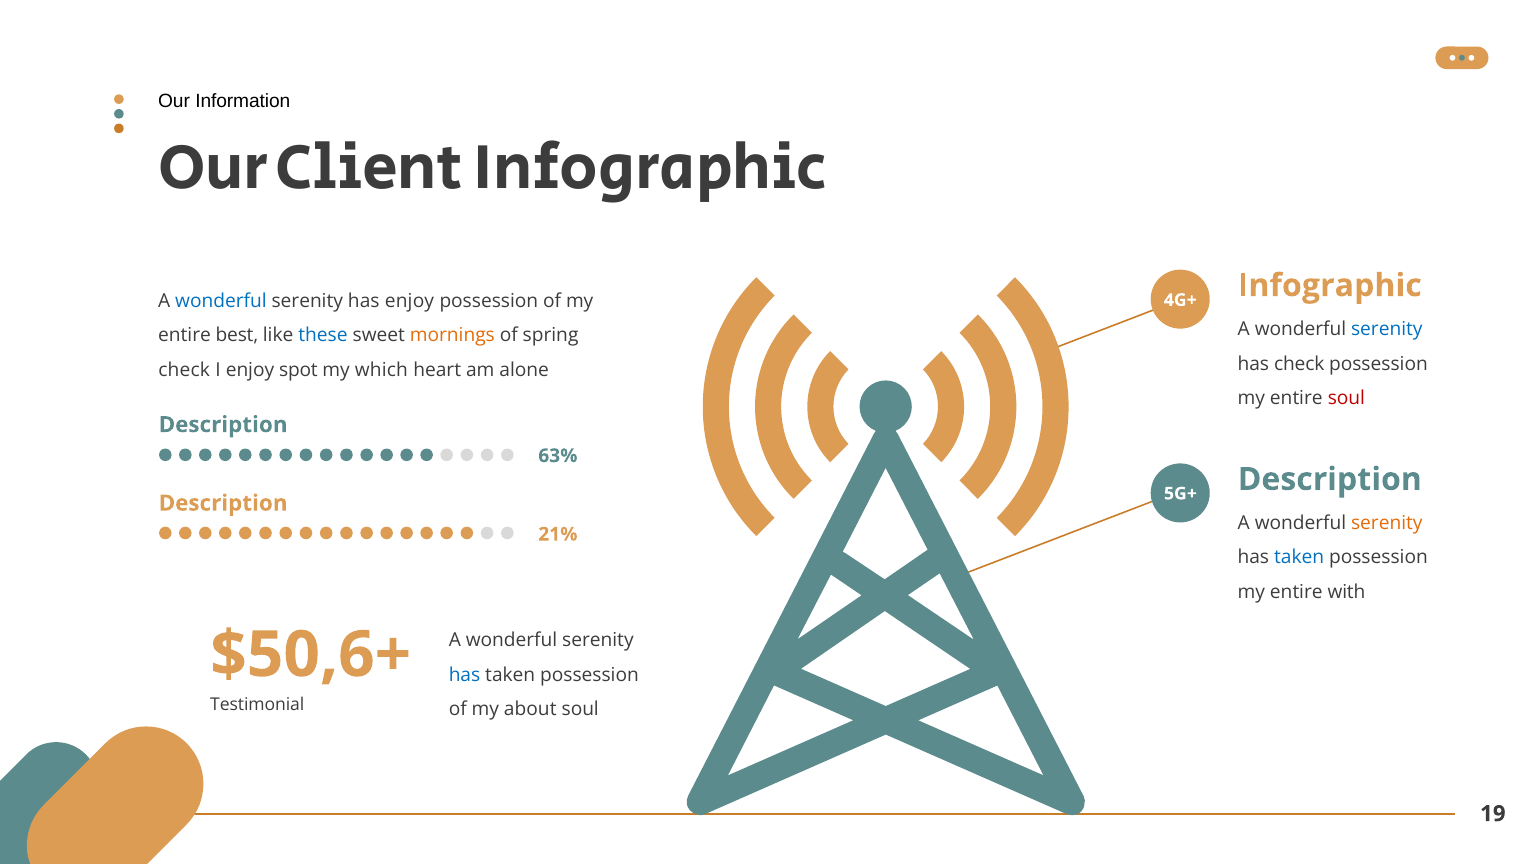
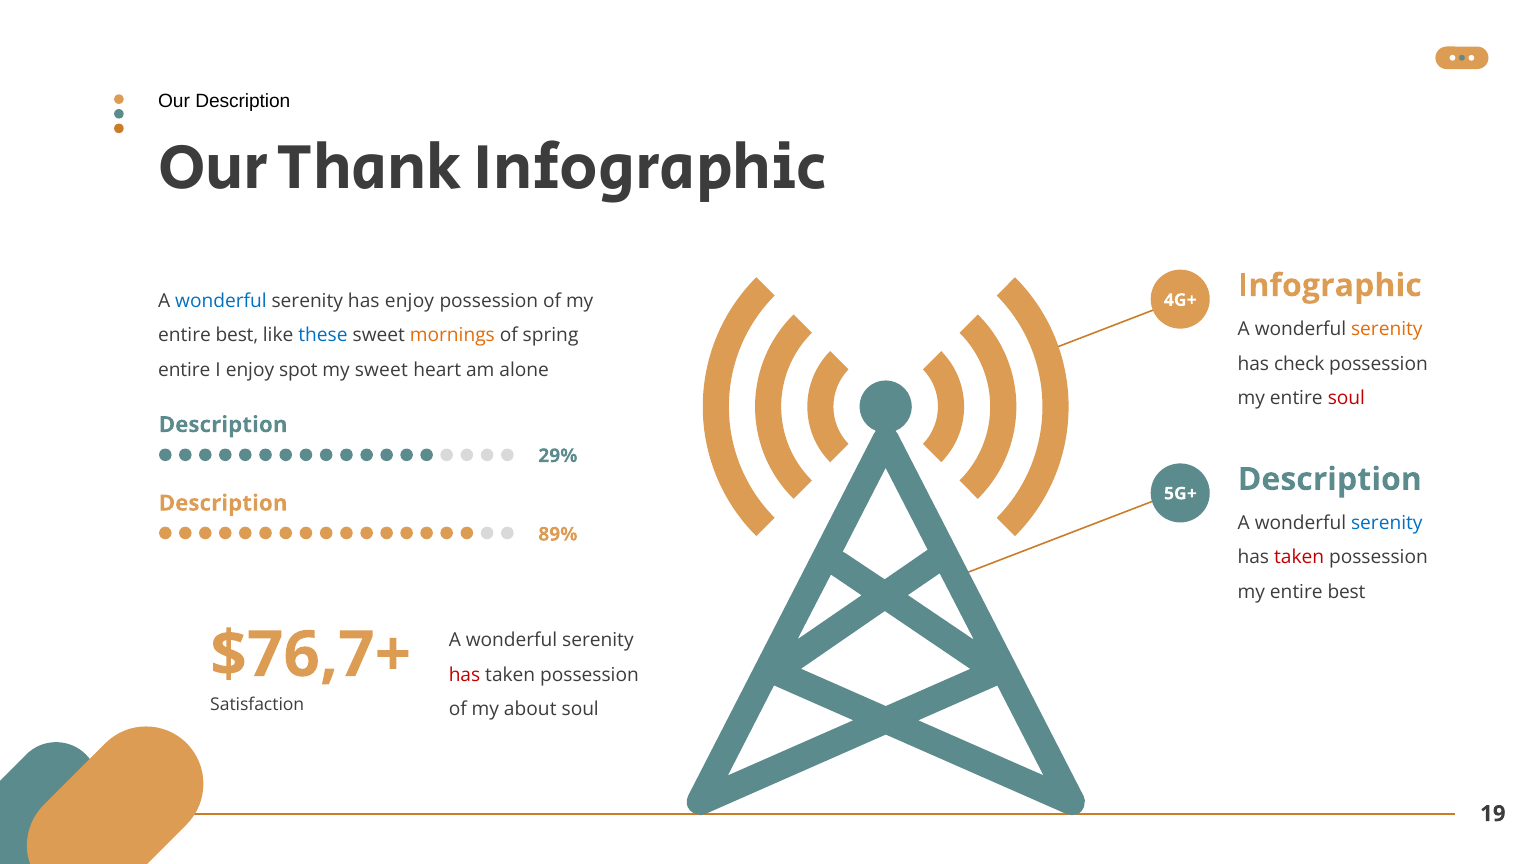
Our Information: Information -> Description (243, 101)
Client: Client -> Thank (369, 167)
serenity colour: blue -> orange (1387, 329)
check: check -> entire (184, 370)
my which: which -> sweet (381, 370)
63%: 63% -> 29% (558, 455)
serenity colour: orange -> blue (1387, 523)
21%: 21% -> 89% (558, 534)
taken colour: blue -> red (1299, 557)
with: with -> best (1346, 592)
$50,6+: $50,6+ -> $76,7+ (311, 654)
has colour: blue -> red (465, 674)
Testimonial: Testimonial -> Satisfaction (257, 704)
